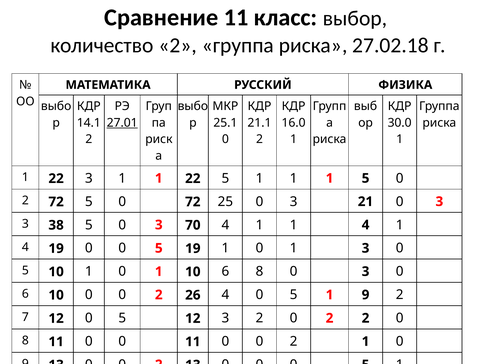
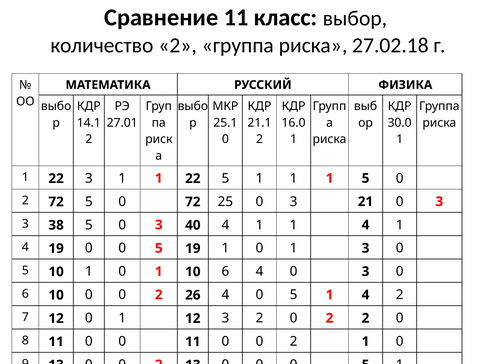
27.01 underline: present -> none (122, 123)
70: 70 -> 40 (193, 225)
6 8: 8 -> 4 (259, 271)
5 1 9: 9 -> 4 (366, 295)
12 0 5: 5 -> 1 (122, 318)
